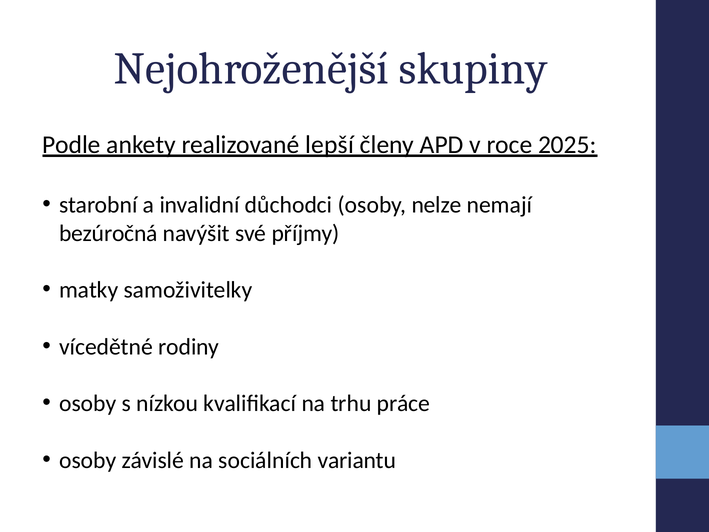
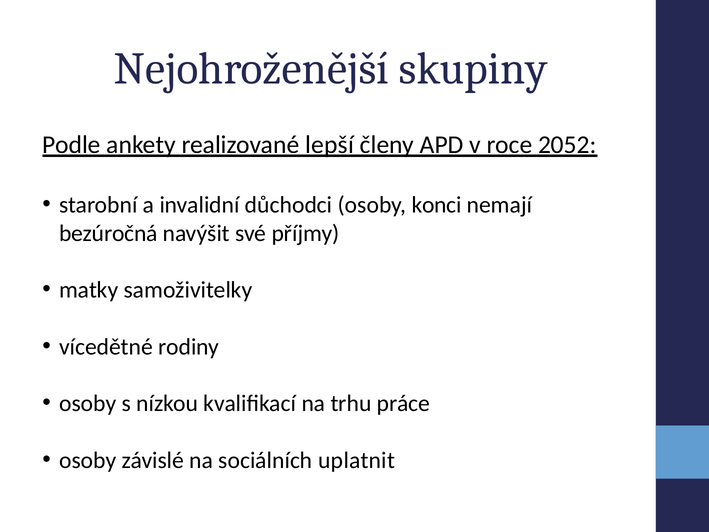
2025: 2025 -> 2052 (567, 145)
nelze: nelze -> konci (437, 205)
variantu: variantu -> uplatnit (357, 460)
